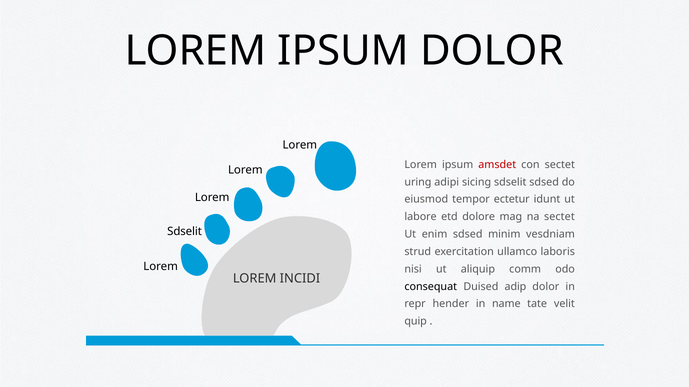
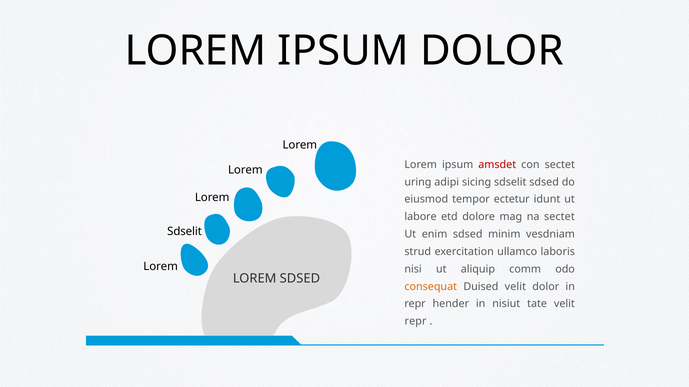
LOREM INCIDI: INCIDI -> SDSED (300, 279)
consequat colour: black -> orange (431, 287)
Duised adip: adip -> velit (515, 287)
name: name -> nisiut (506, 304)
quip: quip -> repr (416, 322)
